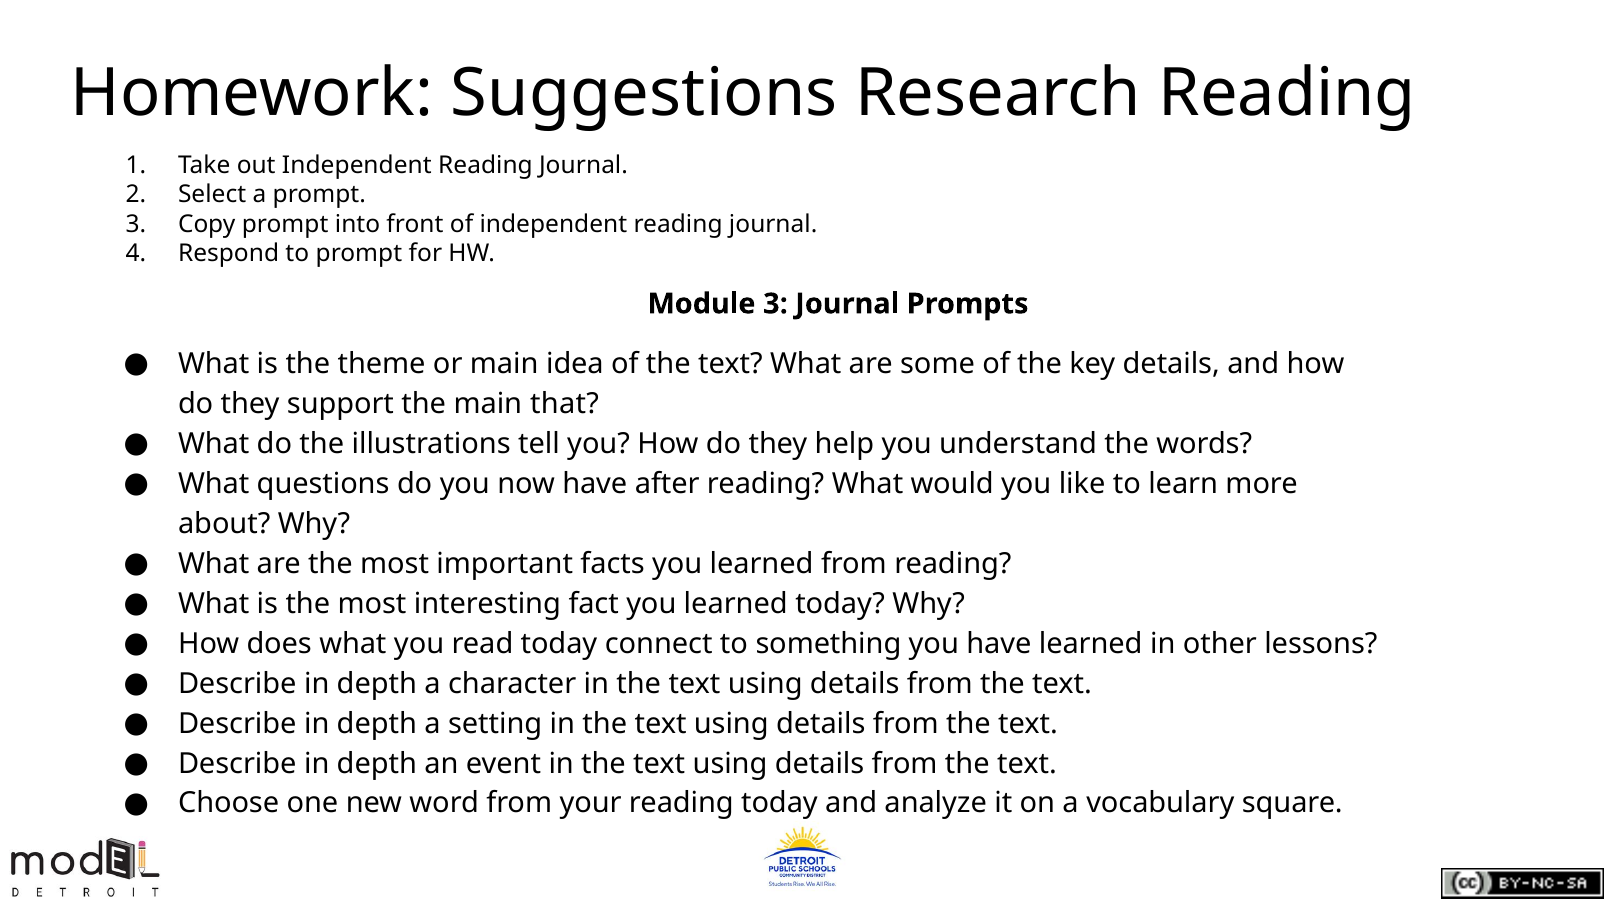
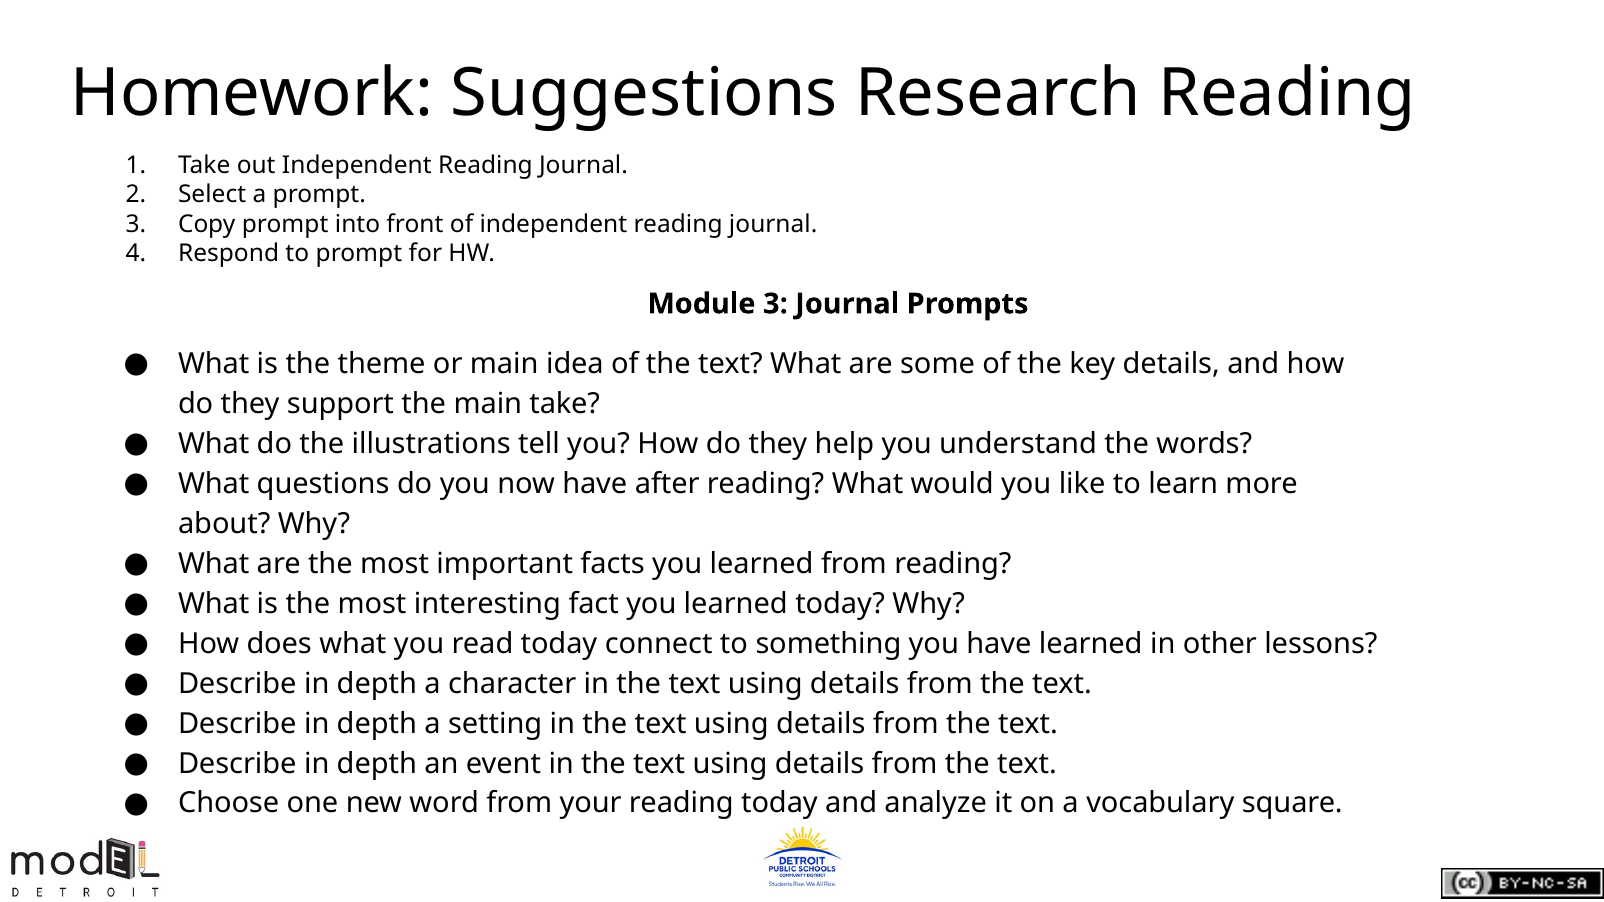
main that: that -> take (565, 404)
